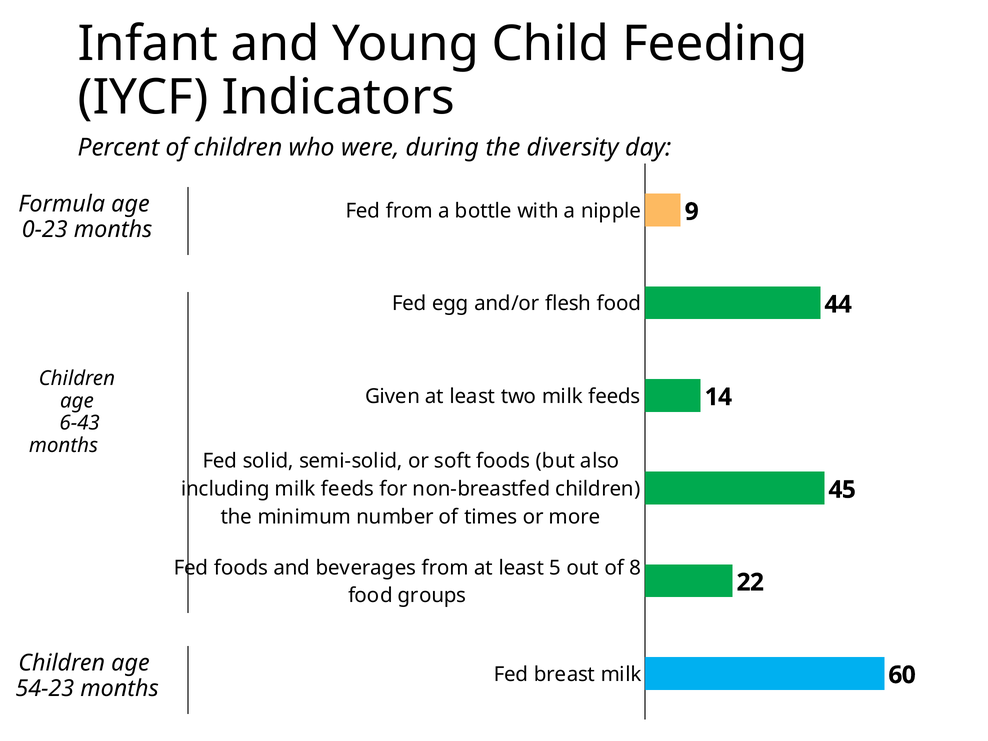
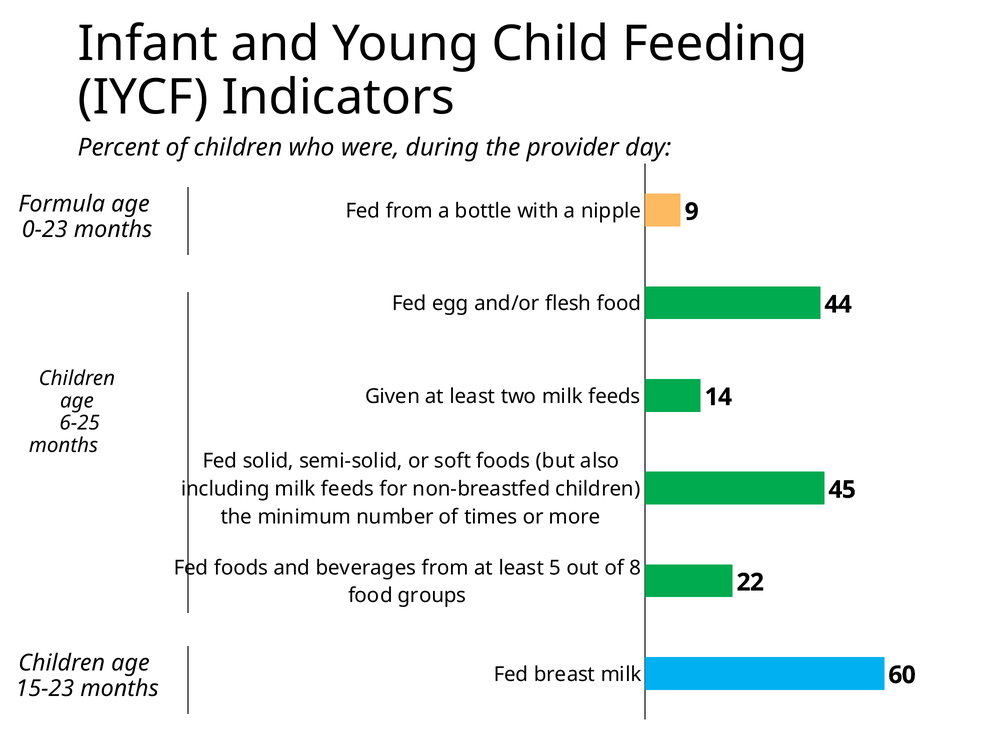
diversity: diversity -> provider (573, 148)
6-43: 6-43 -> 6-25 (80, 423)
54-23: 54-23 -> 15-23 (45, 688)
